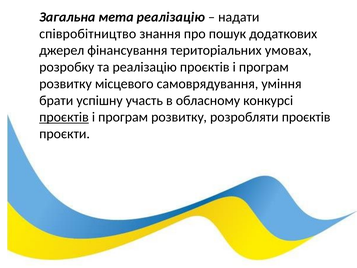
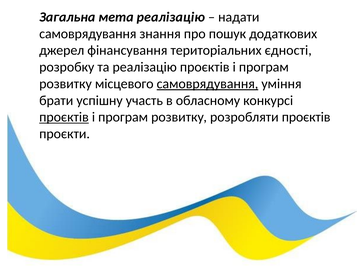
співробітництво: співробітництво -> самоврядування (88, 34)
умовах: умовах -> єдності (288, 50)
самоврядування underline: none -> present (207, 84)
